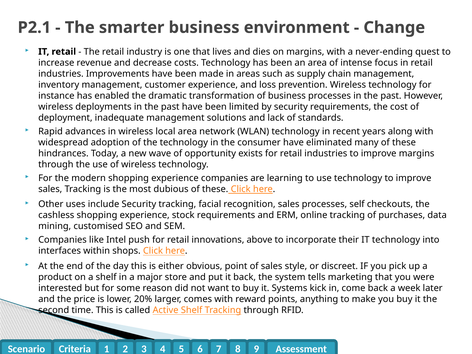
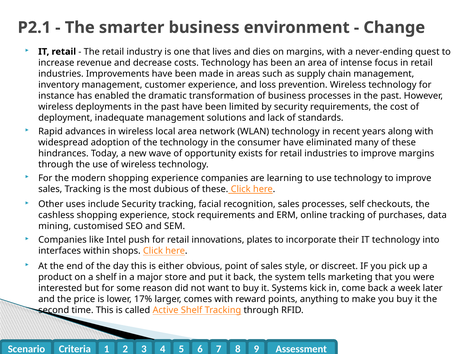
above: above -> plates (260, 240)
20%: 20% -> 17% (143, 299)
